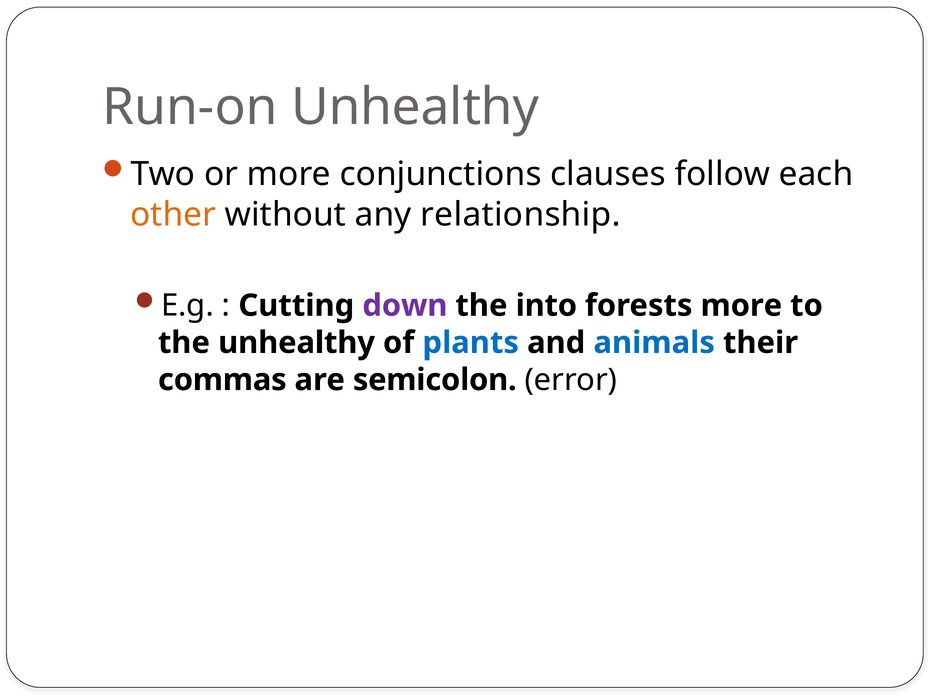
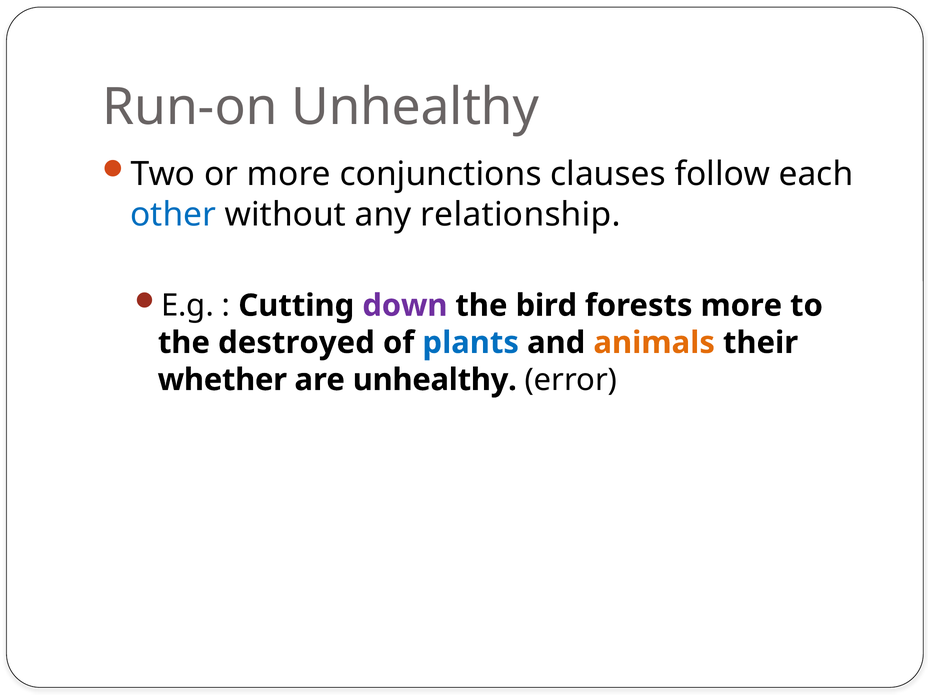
other colour: orange -> blue (173, 215)
into: into -> bird (546, 306)
the unhealthy: unhealthy -> destroyed (296, 343)
animals colour: blue -> orange (654, 343)
commas: commas -> whether (222, 380)
are semicolon: semicolon -> unhealthy (435, 380)
